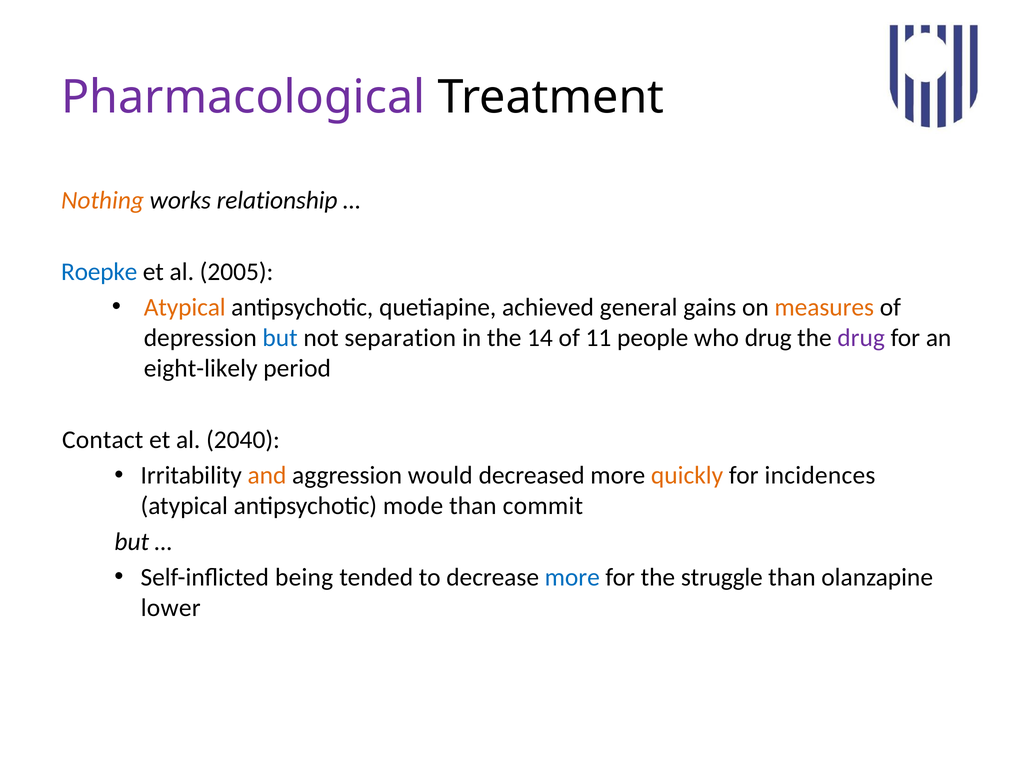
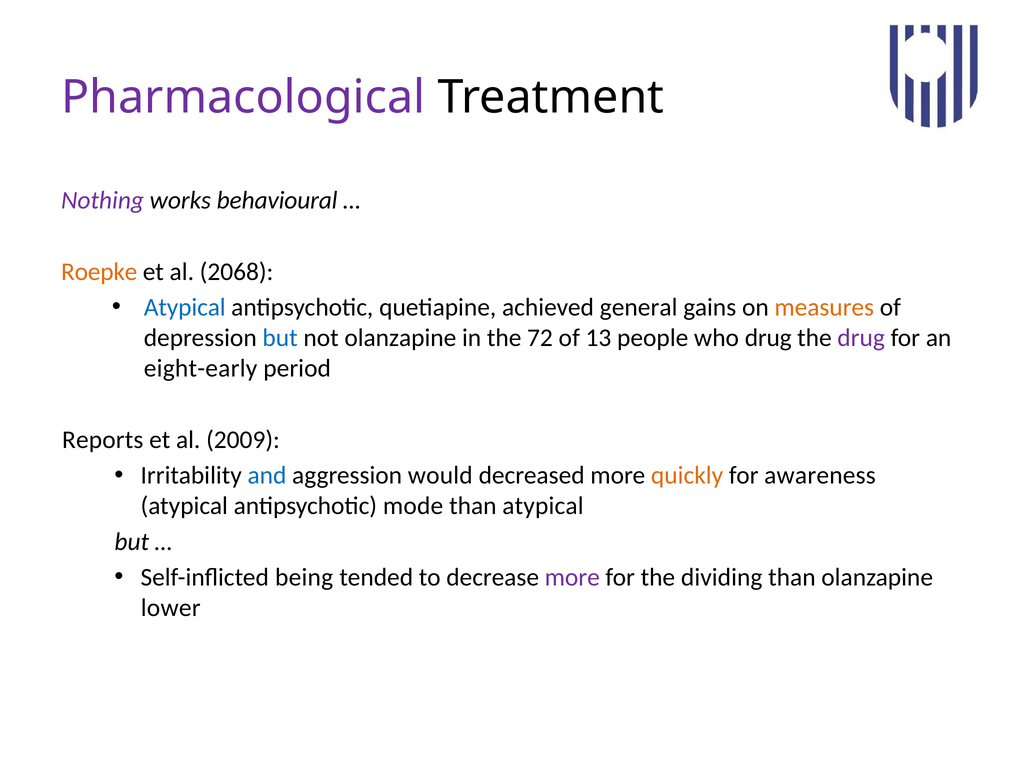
Nothing colour: orange -> purple (103, 200)
relationship: relationship -> behavioural (277, 200)
Roepke colour: blue -> orange (99, 272)
2005: 2005 -> 2068 (237, 272)
Atypical colour: orange -> blue (185, 307)
not separation: separation -> olanzapine (400, 338)
14: 14 -> 72 (540, 338)
11: 11 -> 13 (598, 338)
eight-likely: eight-likely -> eight-early (201, 368)
Contact: Contact -> Reports (103, 440)
2040: 2040 -> 2009 (243, 440)
and colour: orange -> blue (267, 475)
incidences: incidences -> awareness (820, 475)
than commit: commit -> atypical (543, 506)
more colour: blue -> purple (572, 577)
struggle: struggle -> dividing (722, 577)
